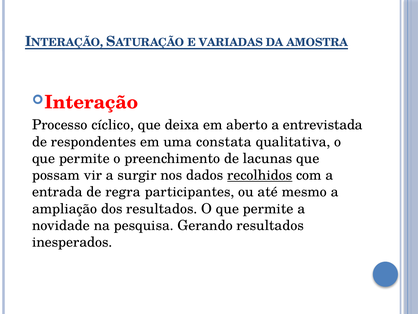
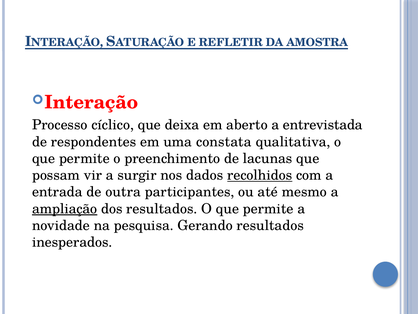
VARIADAS: VARIADAS -> REFLETIR (231, 42)
regra: regra -> outra (123, 192)
ampliação underline: none -> present (65, 208)
